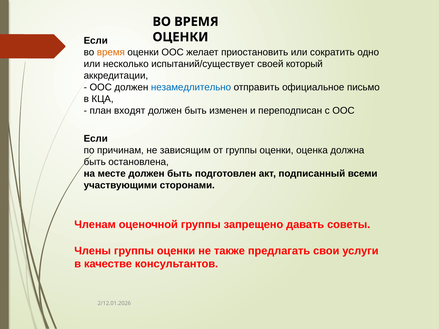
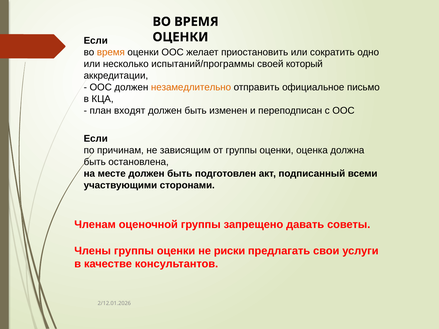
испытаний/существует: испытаний/существует -> испытаний/программы (203, 64)
незамедлительно colour: blue -> orange (191, 87)
также: также -> риски (230, 251)
